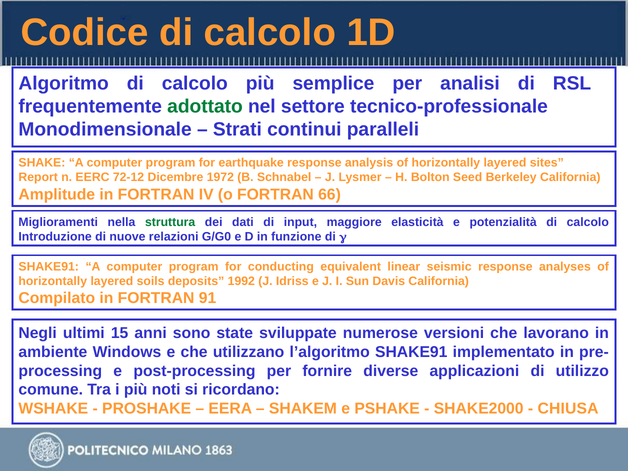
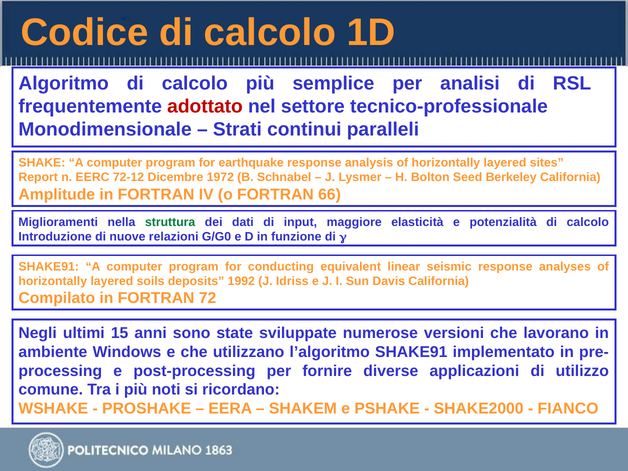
adottato colour: green -> red (205, 106)
91: 91 -> 72 (208, 298)
CHIUSA: CHIUSA -> FIANCO (568, 409)
